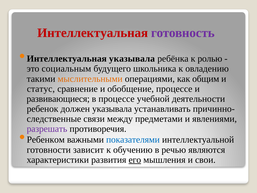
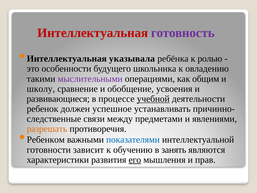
социальным: социальным -> особенности (66, 69)
мыслительными colour: orange -> purple (90, 79)
статус: статус -> школу (41, 89)
обобщение процессе: процессе -> усвоения (174, 89)
учебной underline: none -> present (153, 99)
должен указывала: указывала -> успешное (112, 109)
разрешать colour: purple -> orange (47, 129)
речью: речью -> занять (174, 150)
свои: свои -> прав (205, 160)
